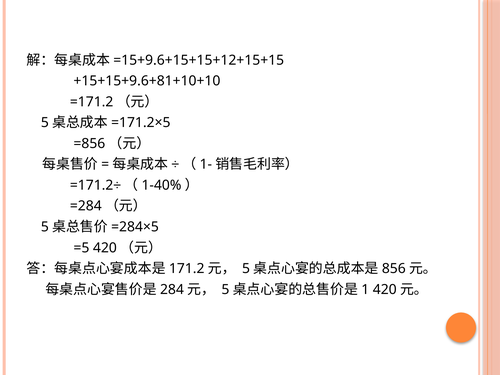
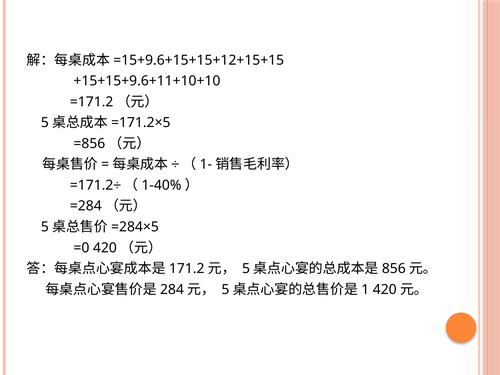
+15+15+9.6+81+10+10: +15+15+9.6+81+10+10 -> +15+15+9.6+11+10+10 (147, 81)
=5: =5 -> =0 (81, 248)
